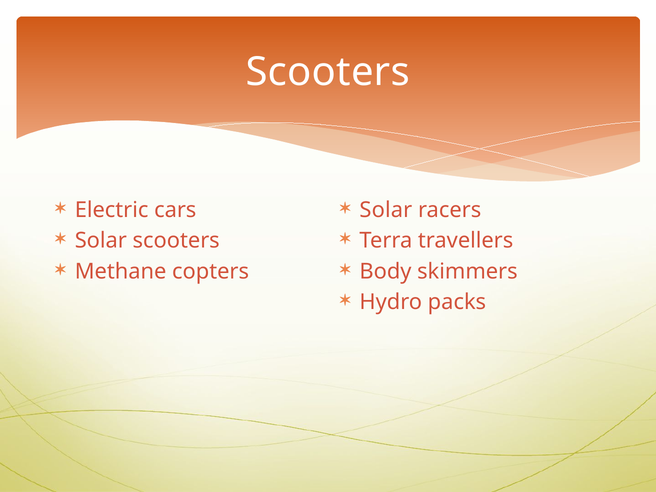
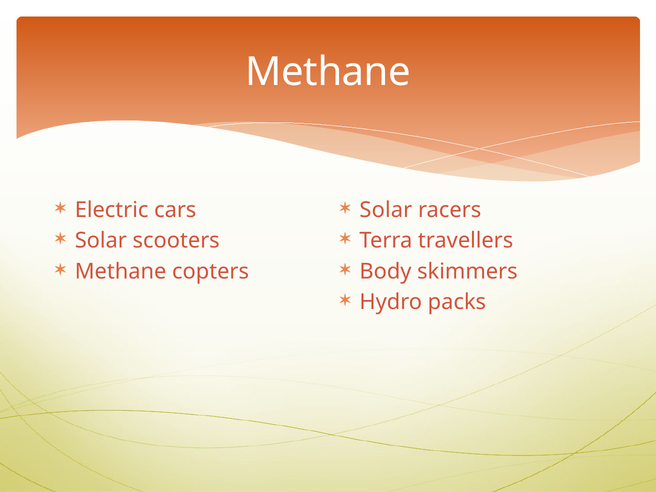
Scooters: Scooters -> Methane (328, 72)
